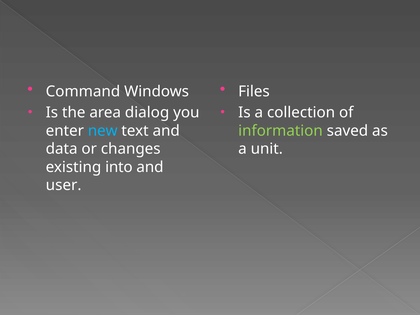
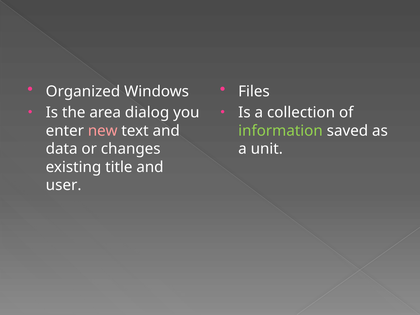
Command: Command -> Organized (83, 91)
new colour: light blue -> pink (103, 131)
into: into -> title (119, 167)
